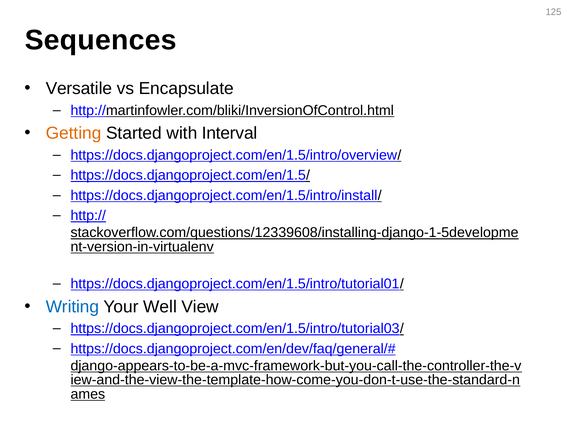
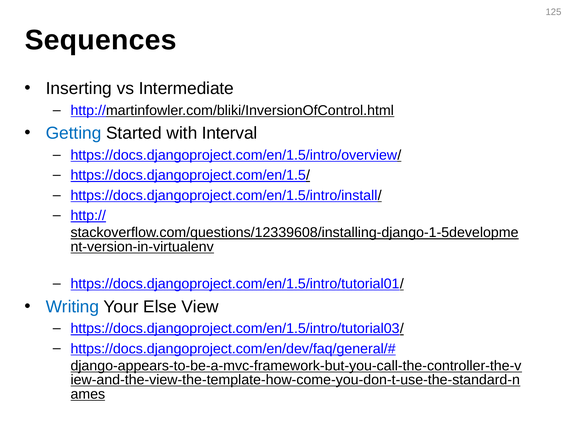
Versatile: Versatile -> Inserting (79, 89)
Encapsulate: Encapsulate -> Intermediate (186, 89)
Getting colour: orange -> blue (74, 133)
Well: Well -> Else (160, 307)
